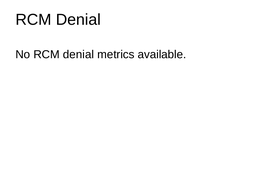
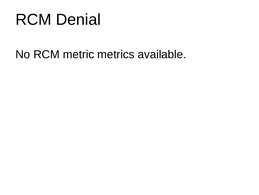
No RCM denial: denial -> metric (79, 54)
